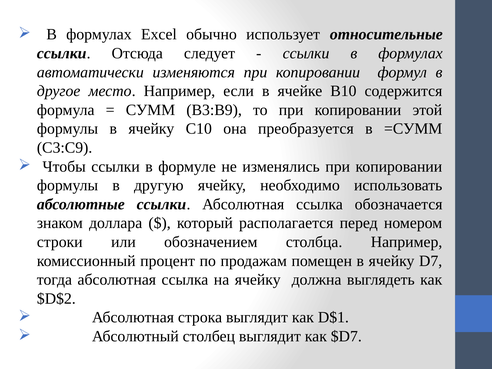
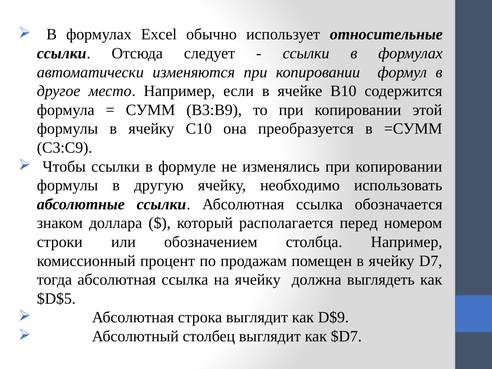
$D$2: $D$2 -> $D$5 (56, 299)
D$1: D$1 -> D$9 (333, 317)
